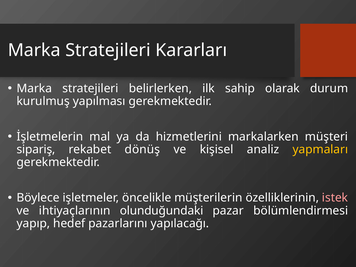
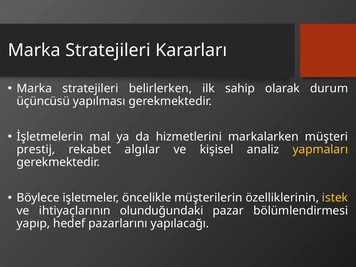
kurulmuş: kurulmuş -> üçüncüsü (43, 101)
sipariş: sipariş -> prestij (36, 149)
dönüş: dönüş -> algılar (142, 149)
istek colour: pink -> yellow (335, 198)
